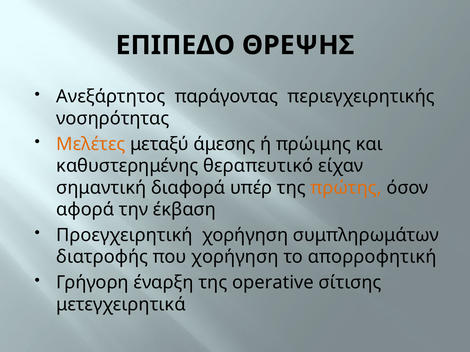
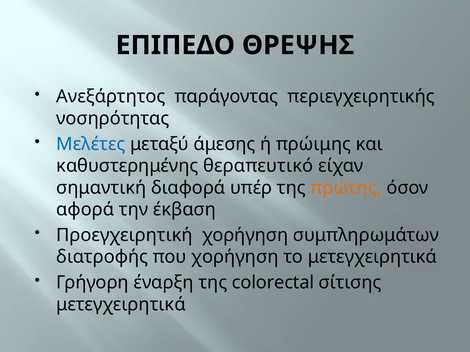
Μελέτες colour: orange -> blue (91, 144)
το απορροφητική: απορροφητική -> μετεγχειρητικά (372, 257)
operative: operative -> colorectal (273, 283)
